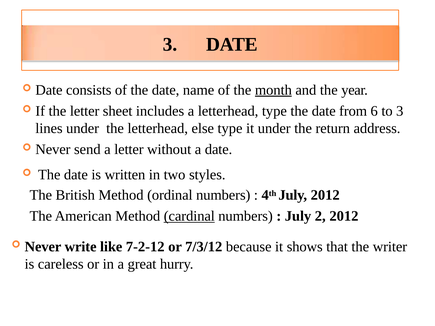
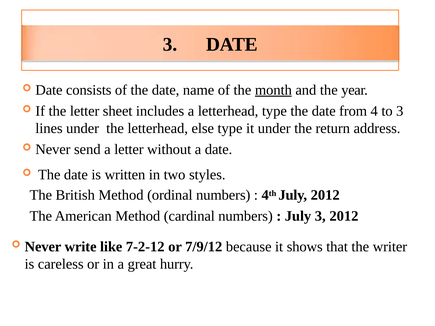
6: 6 -> 4 (374, 111)
cardinal underline: present -> none (189, 216)
July 2: 2 -> 3 (320, 216)
7/3/12: 7/3/12 -> 7/9/12 (204, 247)
